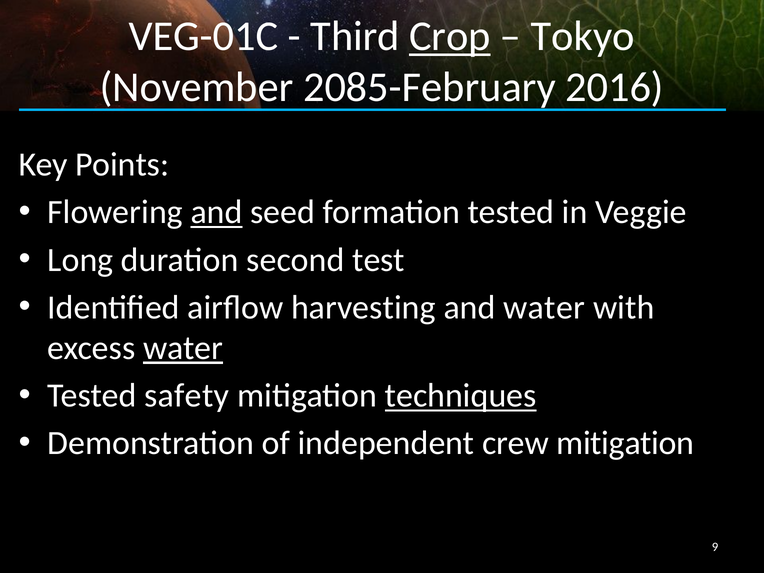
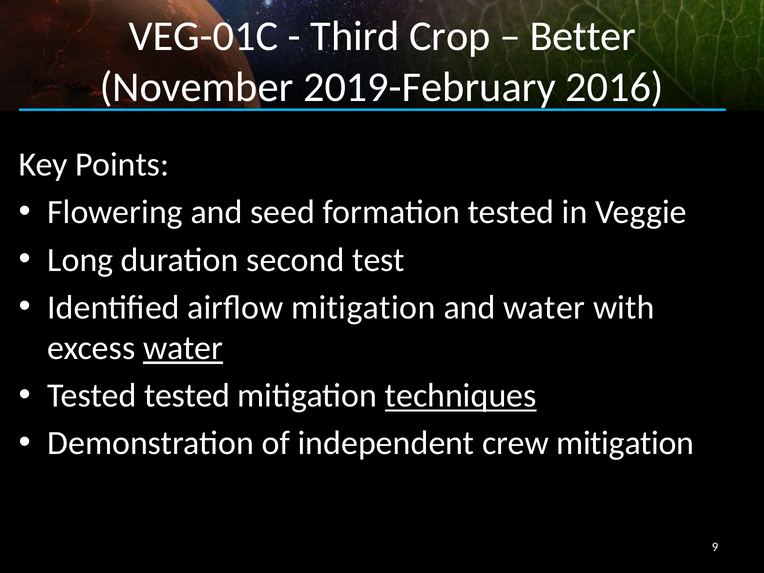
Crop underline: present -> none (450, 36)
Tokyo: Tokyo -> Better (583, 36)
2085-February: 2085-February -> 2019-February (429, 87)
and underline: present -> none (216, 212)
airflow harvesting: harvesting -> mitigation (363, 307)
Tested safety: safety -> tested (187, 396)
